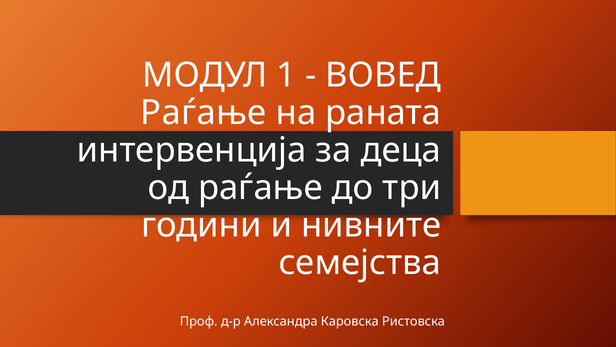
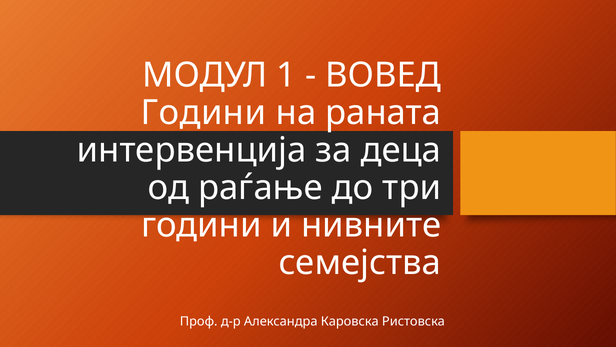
Раѓање: Раѓање -> Години (203, 113)
